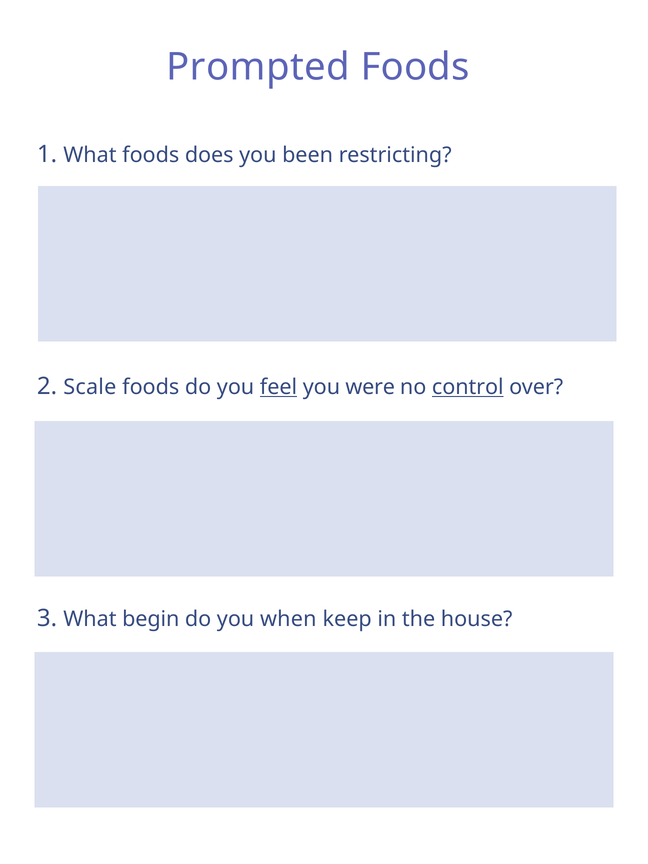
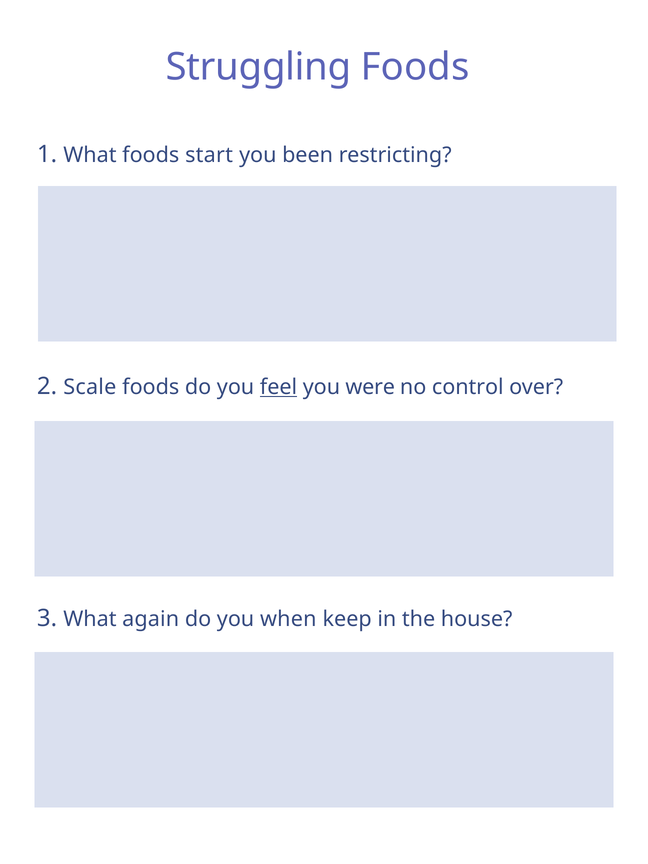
Prompted: Prompted -> Struggling (259, 67)
does: does -> start (209, 155)
control underline: present -> none (468, 387)
begin: begin -> again (151, 619)
